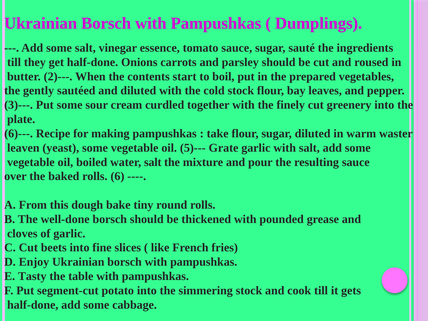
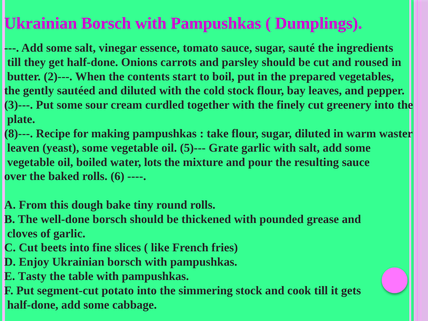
6)---: 6)--- -> 8)--- (19, 134)
water salt: salt -> lots (153, 162)
